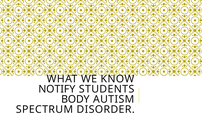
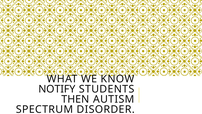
BODY: BODY -> THEN (75, 99)
